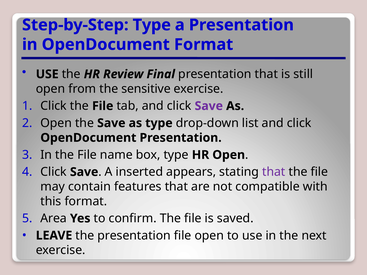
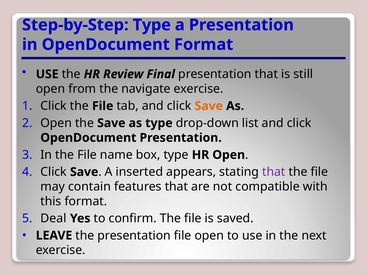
sensitive: sensitive -> navigate (146, 89)
Save colour: purple -> orange (209, 106)
Area: Area -> Deal (54, 219)
